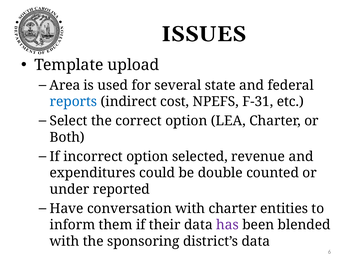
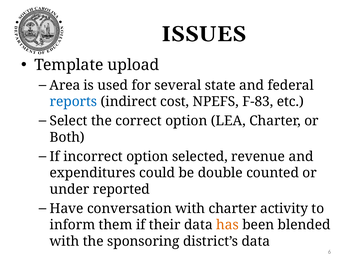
F-31: F-31 -> F-83 (258, 102)
entities: entities -> activity (284, 209)
has colour: purple -> orange (228, 225)
